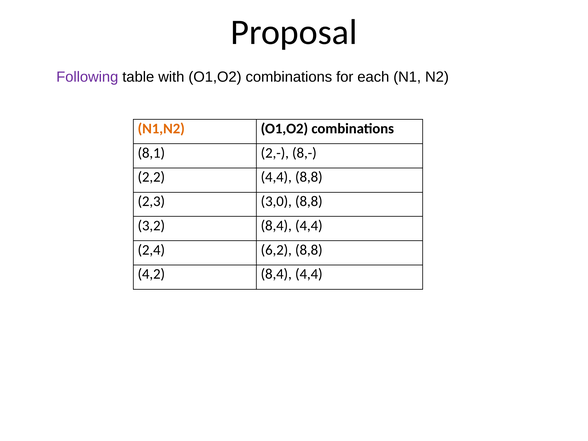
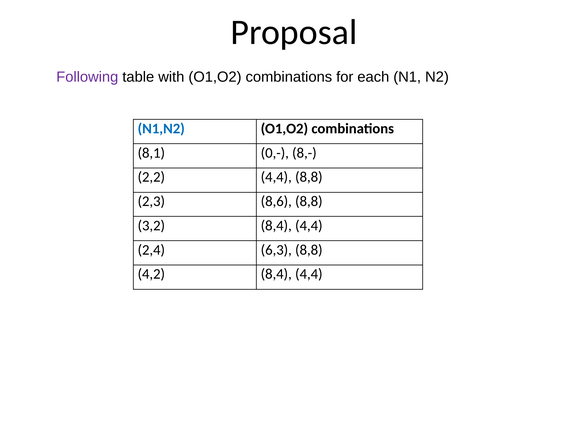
N1,N2 colour: orange -> blue (161, 129)
2,-: 2,- -> 0,- (275, 153)
3,0: 3,0 -> 8,6 (276, 201)
6,2: 6,2 -> 6,3 (276, 250)
